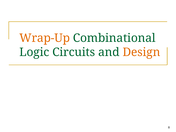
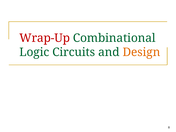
Wrap-Up colour: orange -> red (45, 38)
